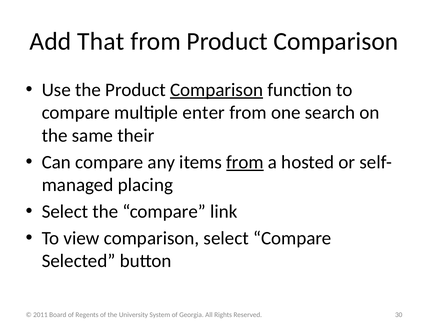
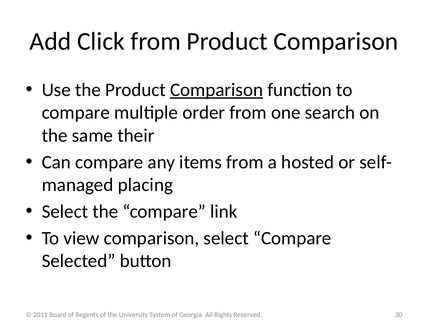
That: That -> Click (101, 41)
enter: enter -> order (204, 113)
from underline: present -> none (245, 162)
